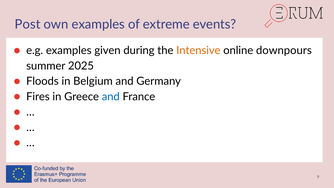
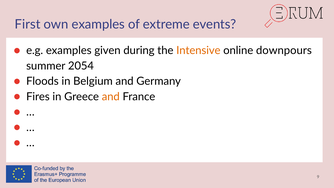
Post: Post -> First (28, 24)
2025: 2025 -> 2054 (81, 66)
and colour: blue -> orange (111, 97)
